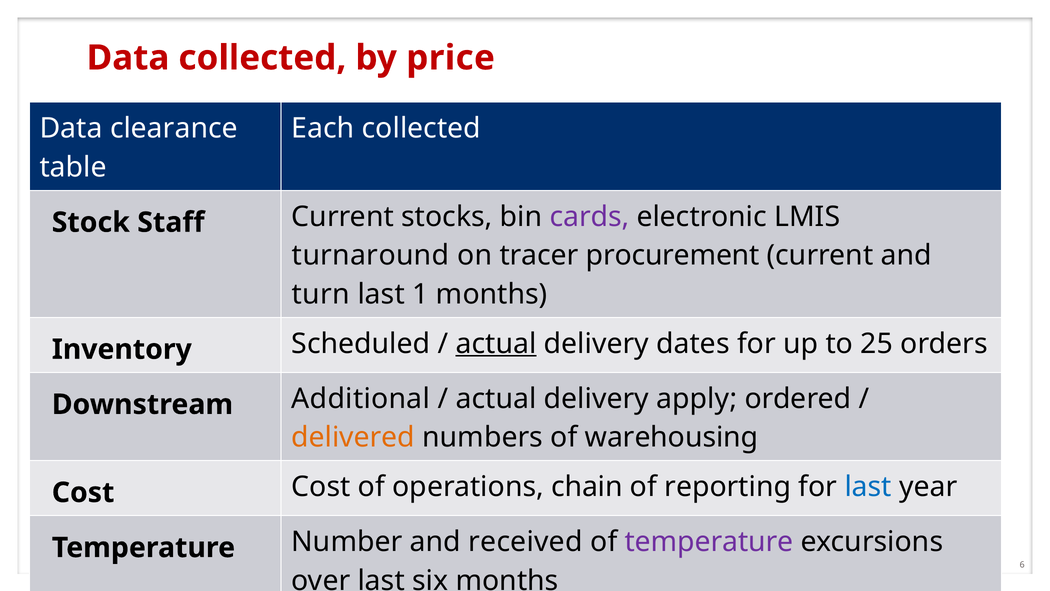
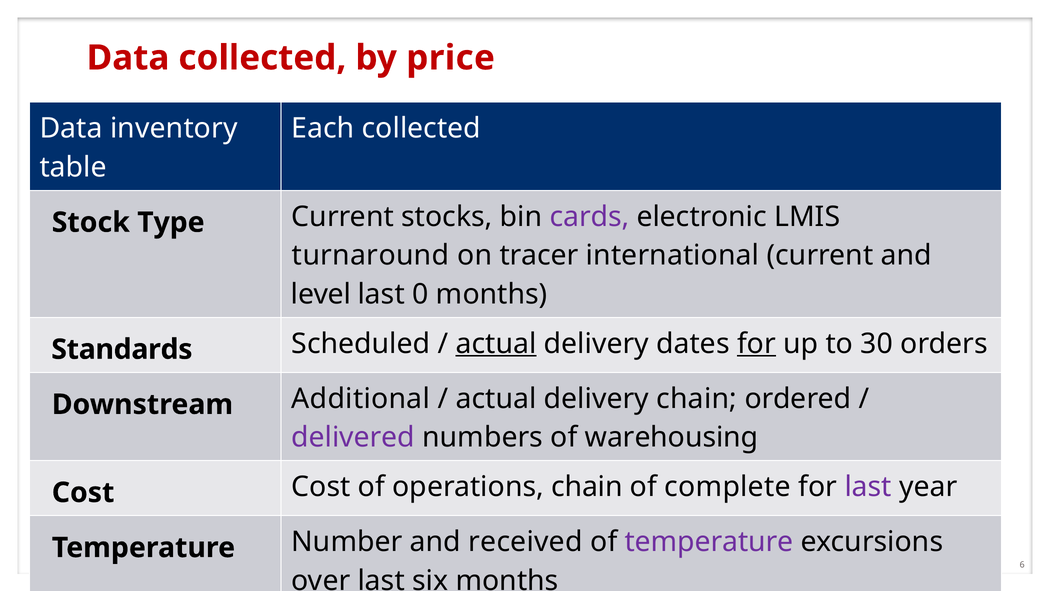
clearance: clearance -> inventory (174, 128)
Staff: Staff -> Type (171, 222)
procurement: procurement -> international (673, 255)
turn: turn -> level (321, 294)
1: 1 -> 0 (420, 294)
Inventory: Inventory -> Standards (122, 349)
for underline: none -> present (756, 343)
25: 25 -> 30 (877, 343)
delivery apply: apply -> chain (697, 398)
delivered colour: orange -> purple (353, 437)
reporting: reporting -> complete (728, 487)
last colour: blue -> purple (868, 487)
